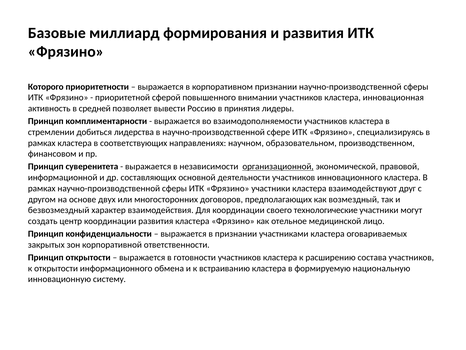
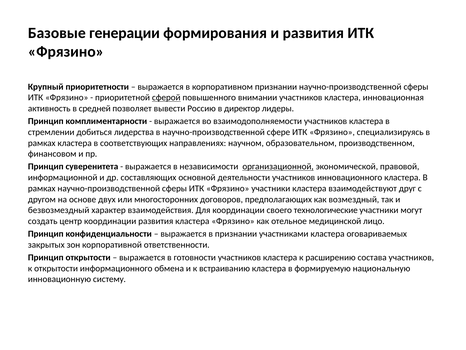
миллиард: миллиард -> генерации (125, 33)
Которого: Которого -> Крупный (46, 87)
сферой underline: none -> present (166, 98)
принятия: принятия -> директор (242, 108)
